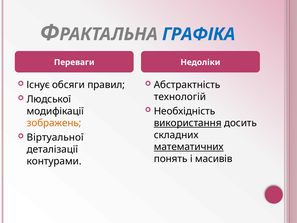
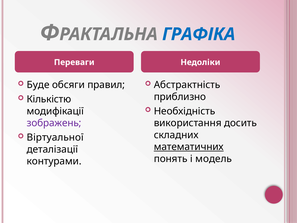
Існує: Існує -> Буде (38, 85)
технологій: технологій -> приблизно (180, 97)
Людської: Людської -> Кiлькiстю (49, 99)
зображень colour: orange -> purple (54, 123)
використання underline: present -> none (188, 123)
масивів: масивів -> модель (214, 159)
